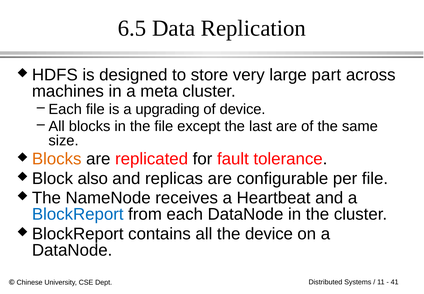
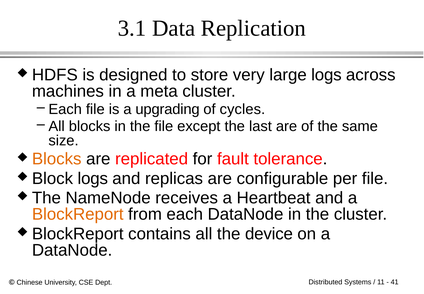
6.5: 6.5 -> 3.1 (132, 28)
large part: part -> logs (326, 75)
of device: device -> cycles (242, 109)
Block also: also -> logs (93, 178)
BlockReport colour: blue -> orange (78, 214)
